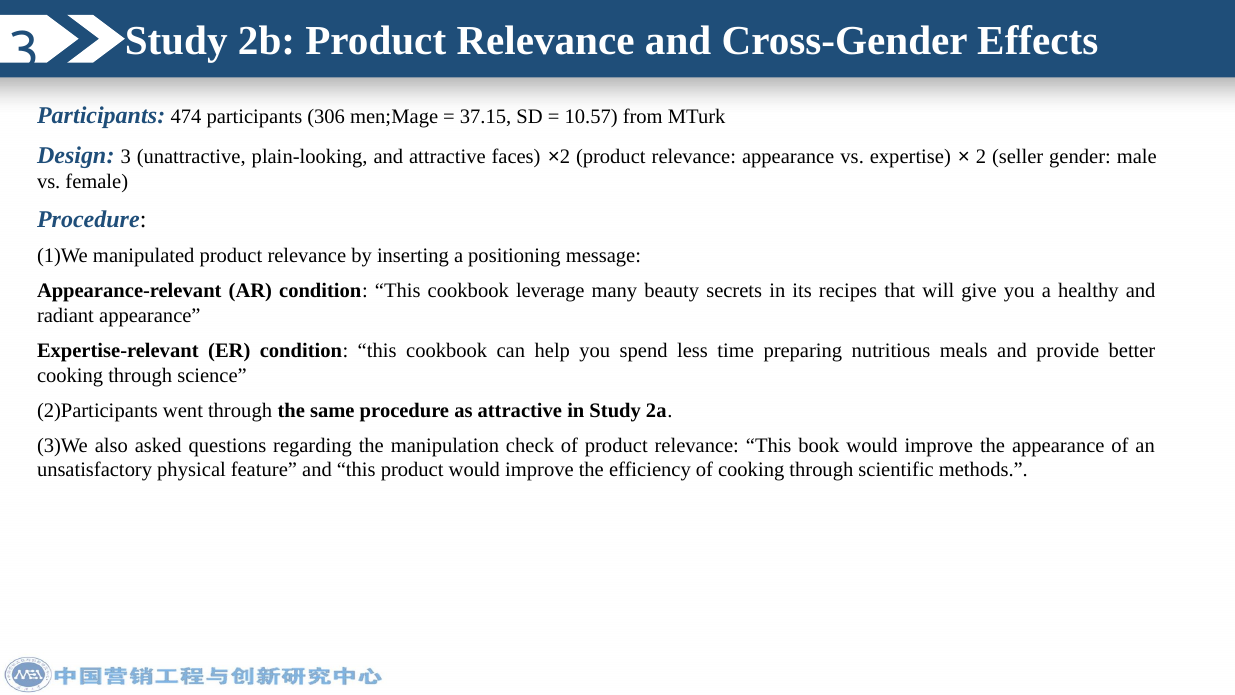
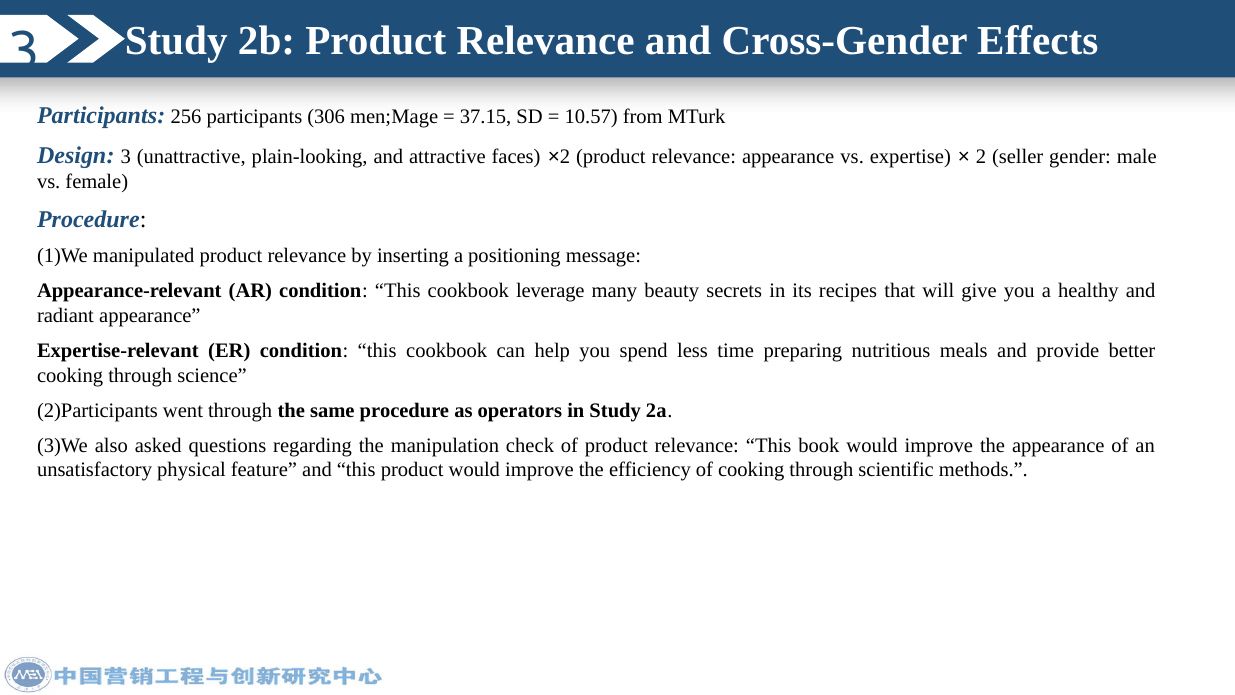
474: 474 -> 256 (186, 117)
as attractive: attractive -> operators (520, 410)
